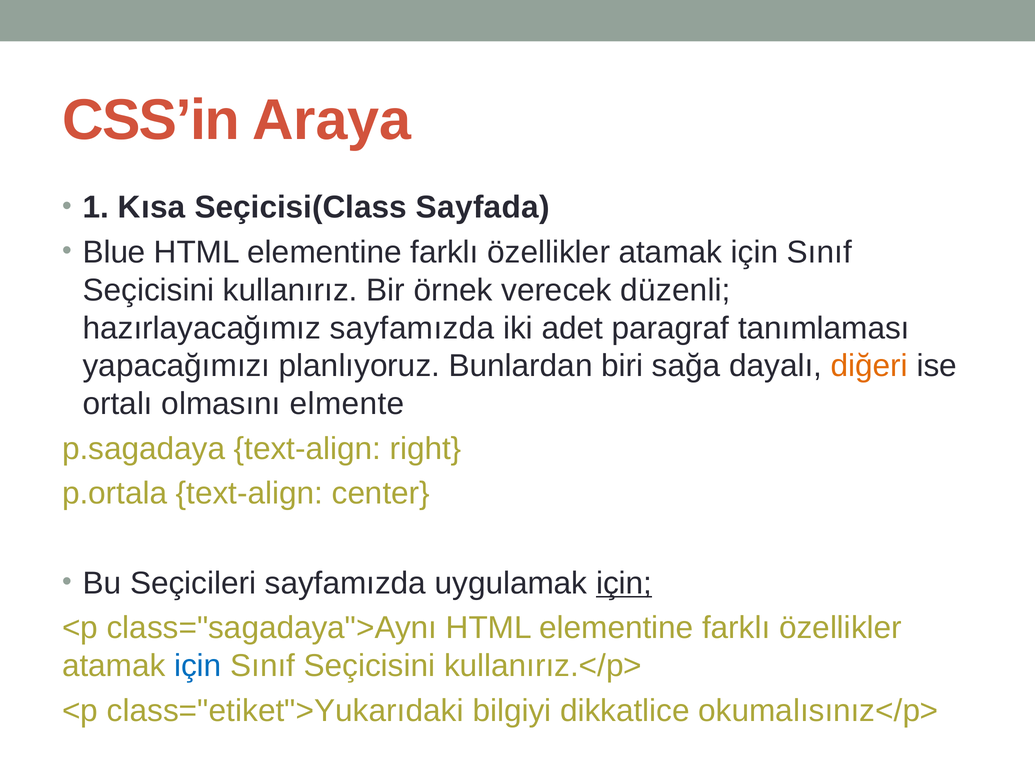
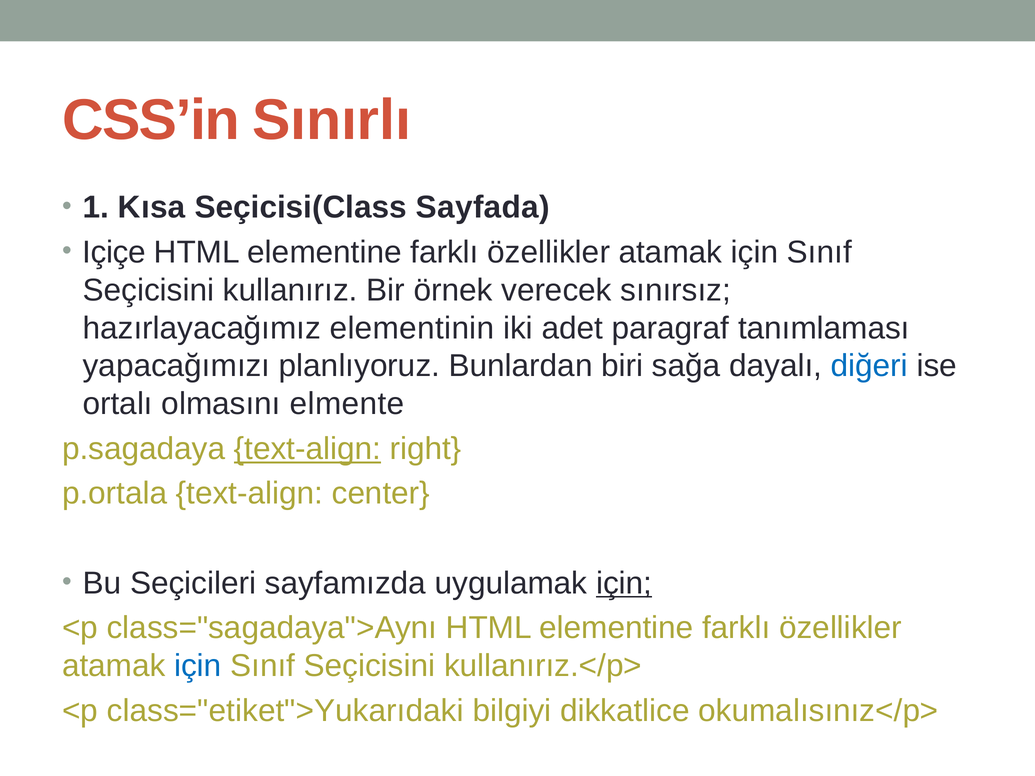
Araya: Araya -> Sınırlı (331, 120)
Blue: Blue -> Içiçe (114, 252)
düzenli: düzenli -> sınırsız (676, 290)
hazırlayacağımız sayfamızda: sayfamızda -> elementinin (412, 328)
diğeri colour: orange -> blue (869, 366)
text-align underline: none -> present (307, 449)
